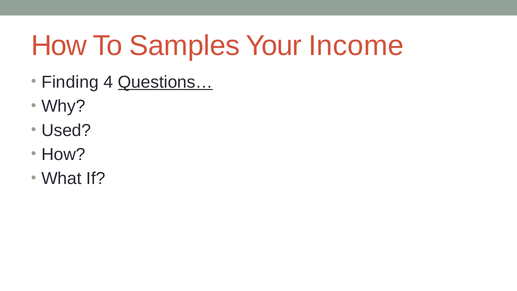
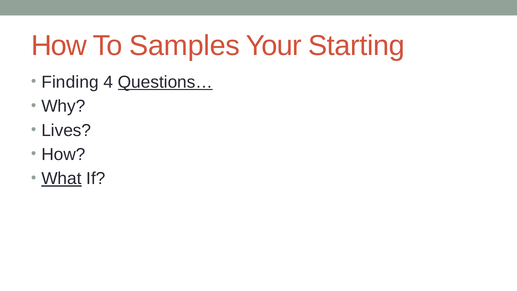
Income: Income -> Starting (356, 46)
Used: Used -> Lives (66, 130)
What underline: none -> present (61, 178)
